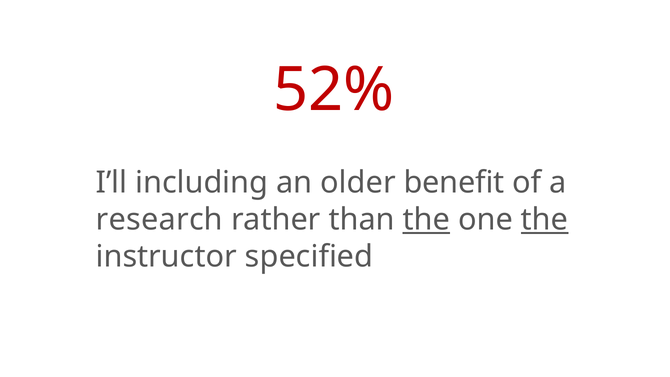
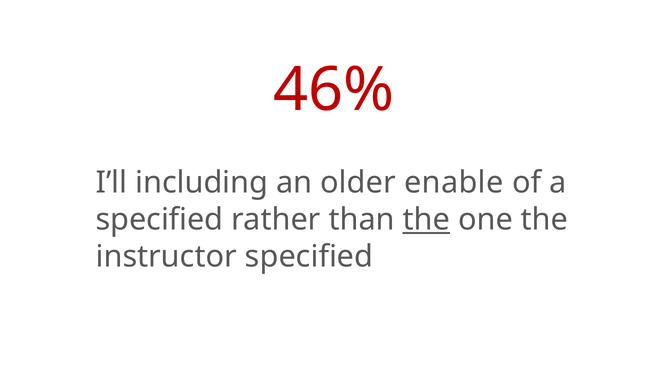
52%: 52% -> 46% (334, 90)
benefit: benefit -> enable (454, 183)
research: research -> specified (159, 220)
the underline: present -> none (545, 220)
